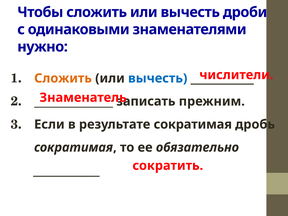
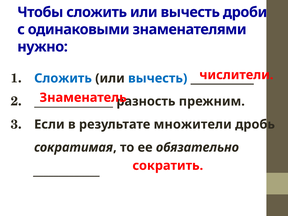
Сложить colour: orange -> blue (63, 78)
записать: записать -> разность (146, 101)
результате сократимая: сократимая -> множители (193, 124)
